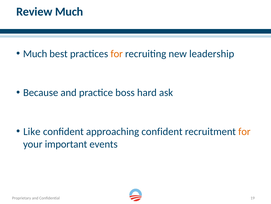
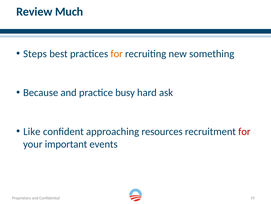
Much: Much -> Steps (35, 54)
leadership: leadership -> something (212, 54)
boss: boss -> busy (125, 92)
approaching confident: confident -> resources (162, 131)
for colour: orange -> red (244, 131)
